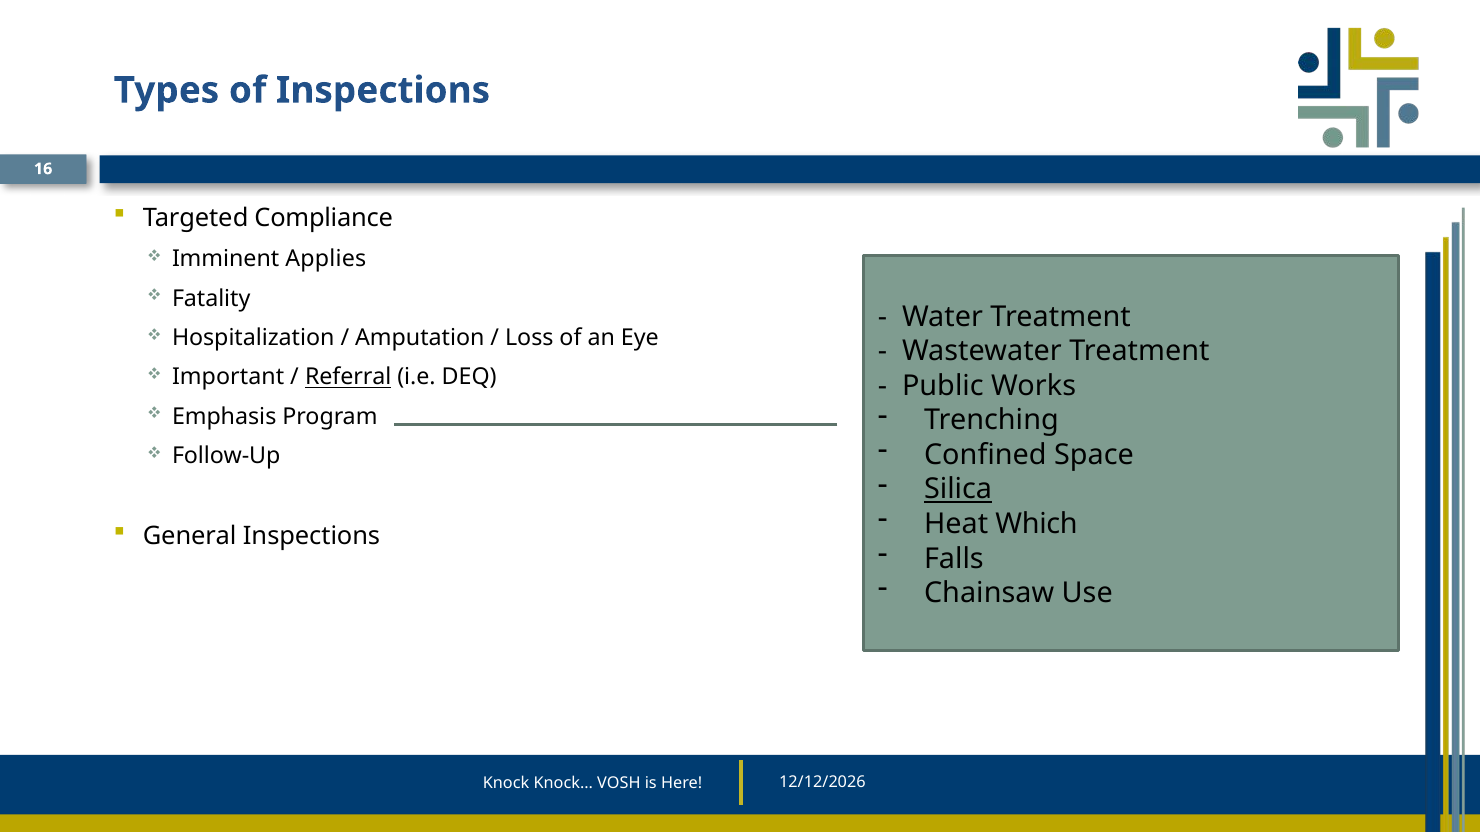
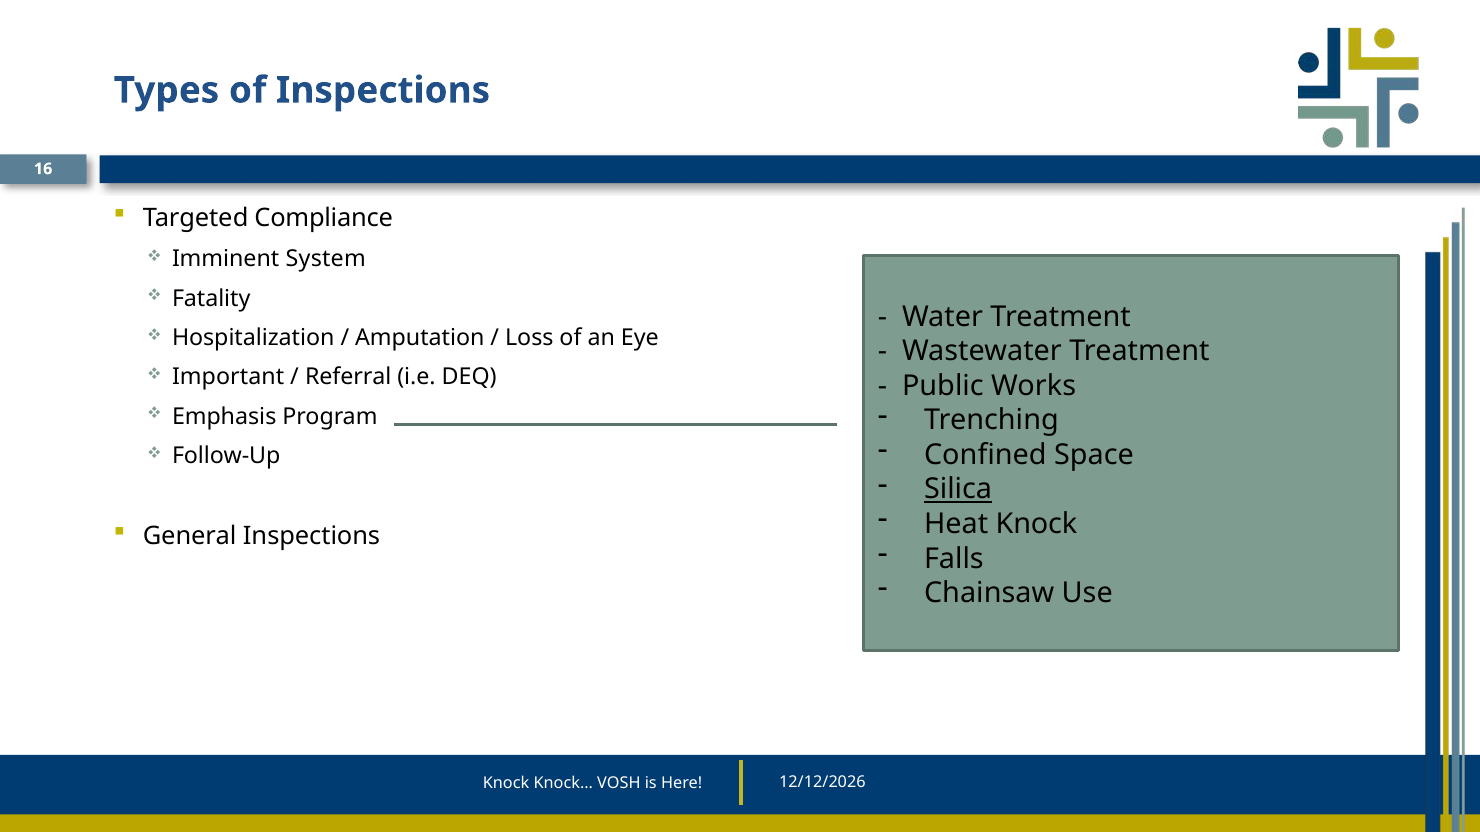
Applies: Applies -> System (326, 259)
Referral underline: present -> none (348, 377)
Heat Which: Which -> Knock (1036, 524)
